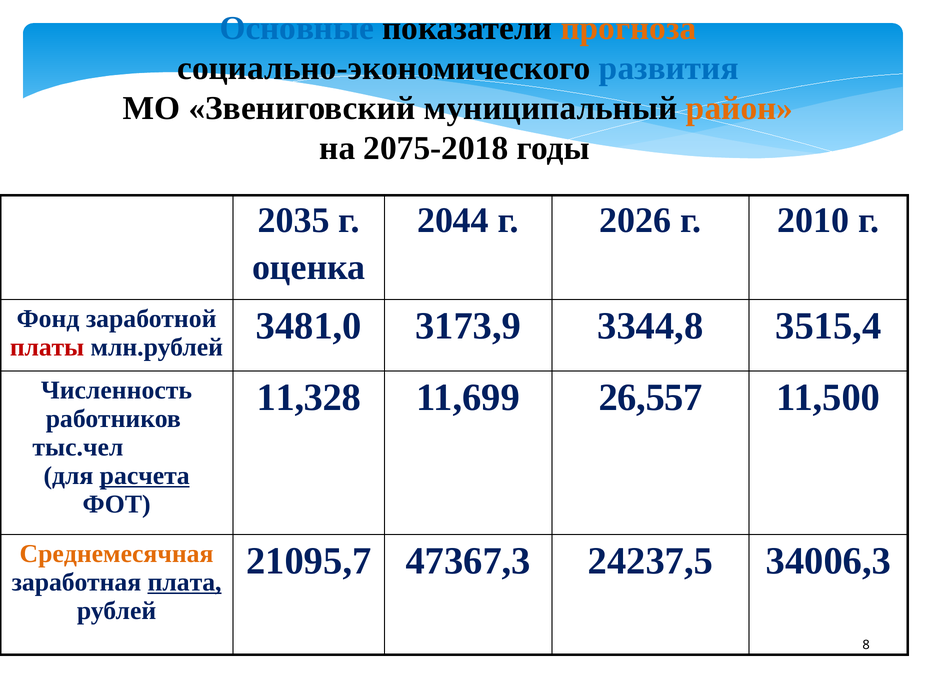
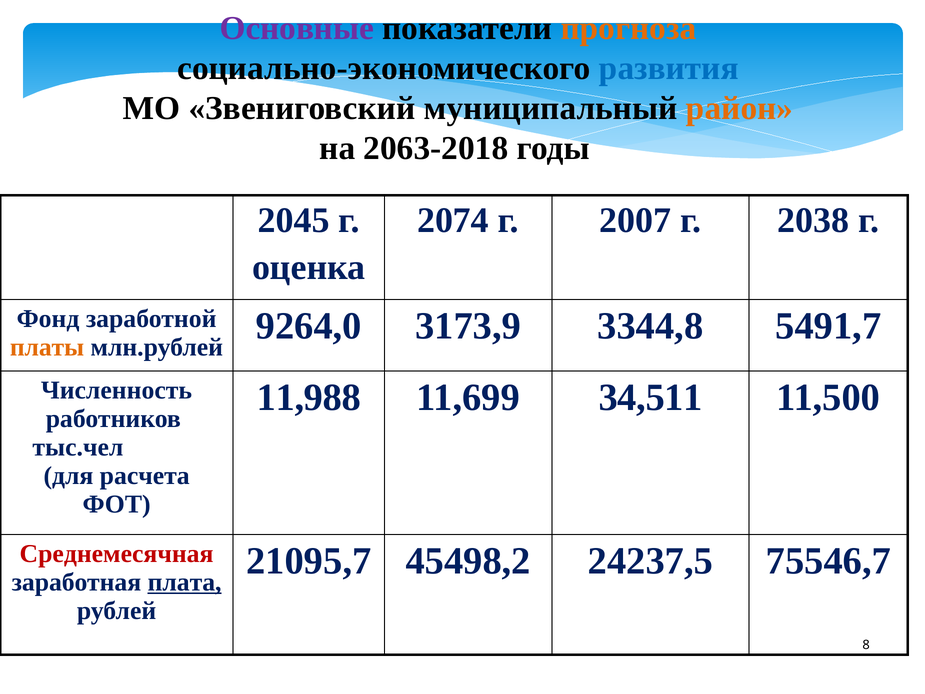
Основные colour: blue -> purple (297, 28)
2075-2018: 2075-2018 -> 2063-2018 (436, 148)
2035: 2035 -> 2045 (294, 220)
2044: 2044 -> 2074 (453, 220)
2026: 2026 -> 2007 (635, 220)
2010: 2010 -> 2038 (813, 220)
3481,0: 3481,0 -> 9264,0 (309, 326)
3515,4: 3515,4 -> 5491,7 (828, 326)
платы colour: red -> orange (47, 347)
11,328: 11,328 -> 11,988 (309, 397)
26,557: 26,557 -> 34,511 (651, 397)
расчета underline: present -> none (145, 476)
Среднемесячная colour: orange -> red (117, 553)
47367,3: 47367,3 -> 45498,2 (468, 561)
34006,3: 34006,3 -> 75546,7 (828, 561)
